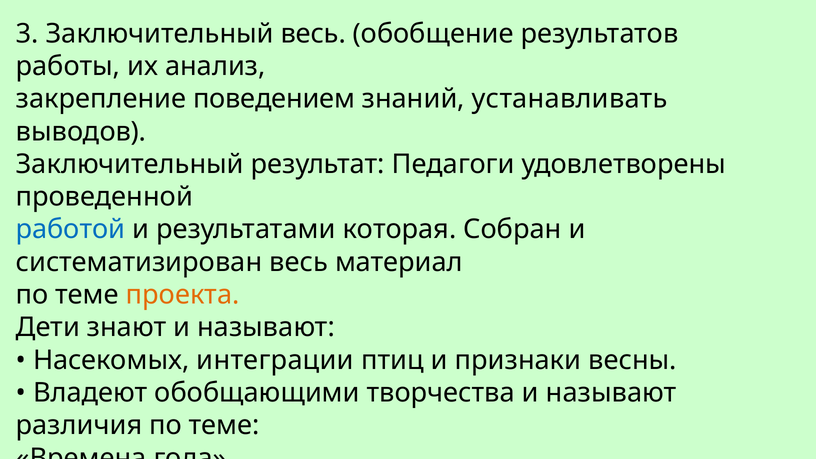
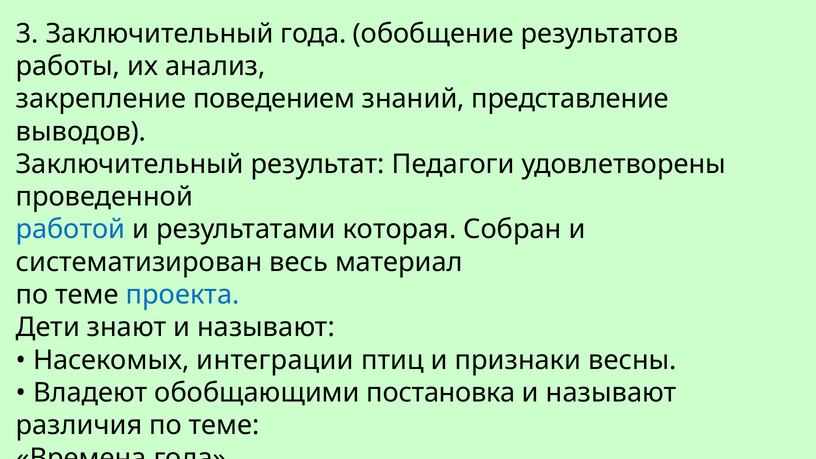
Заключительный весь: весь -> года (313, 34)
устанавливать: устанавливать -> представление (570, 99)
проекта colour: orange -> blue (183, 295)
творчества: творчества -> постановка (441, 393)
